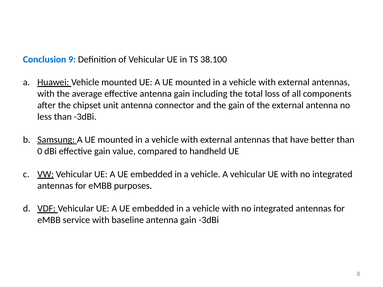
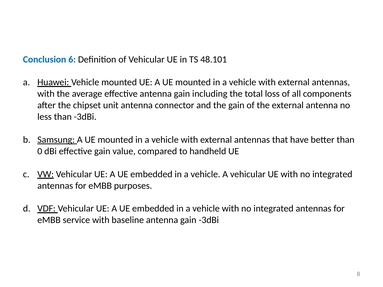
9: 9 -> 6 (72, 59)
38.100: 38.100 -> 48.101 (214, 59)
